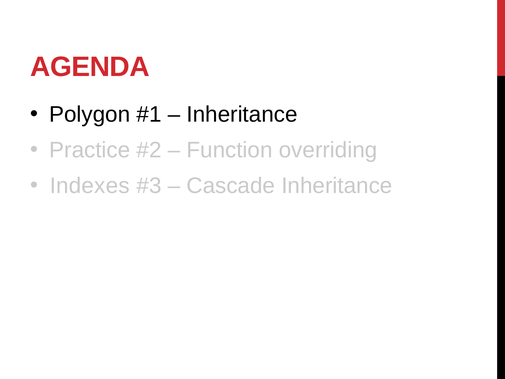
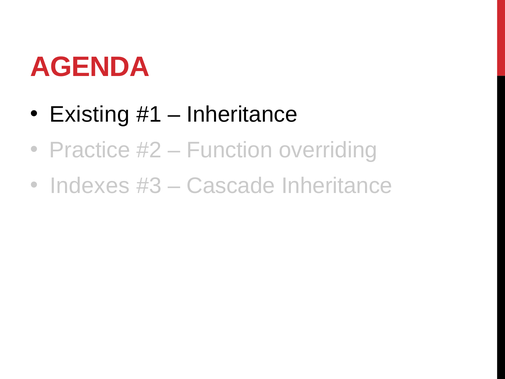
Polygon: Polygon -> Existing (90, 114)
